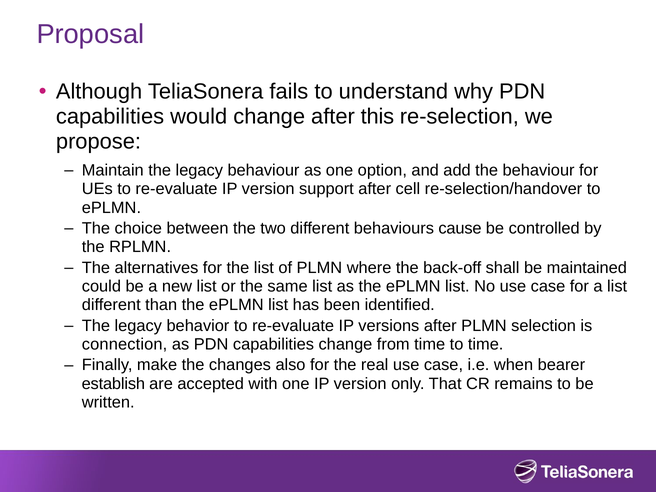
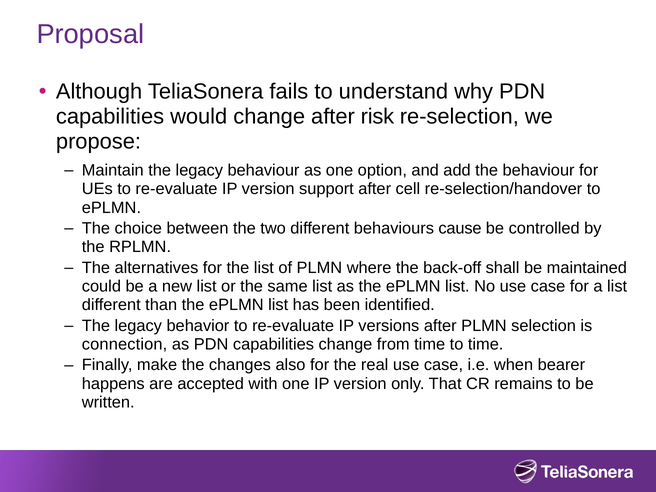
this: this -> risk (377, 116)
establish: establish -> happens (113, 384)
